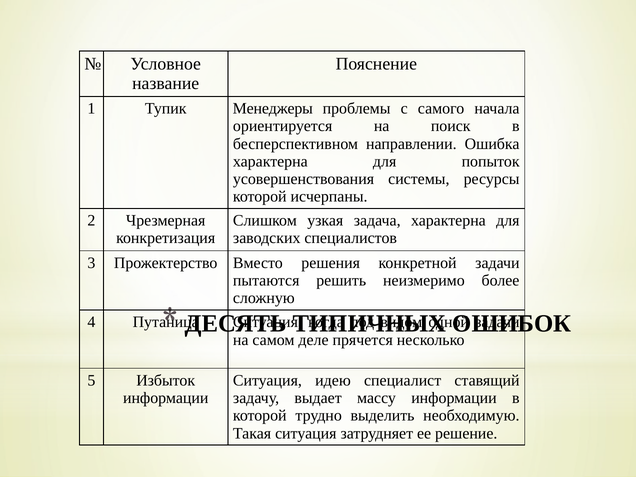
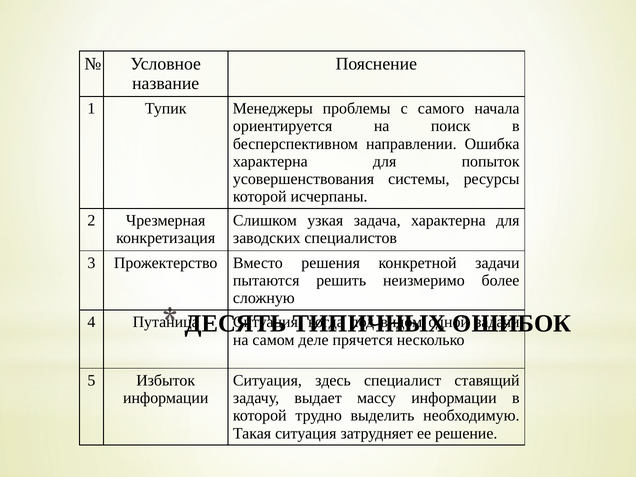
идею: идею -> здесь (333, 380)
